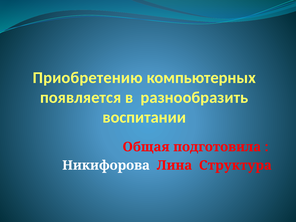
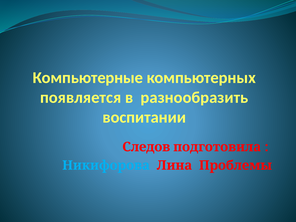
Приобретению: Приобретению -> Компьютерные (88, 78)
Общая: Общая -> Следов (146, 147)
Никифорова colour: white -> light blue (106, 165)
Структура: Структура -> Проблемы (235, 165)
